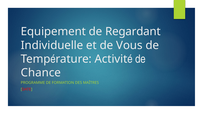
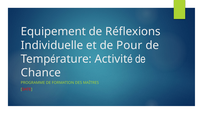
Regardant: Regardant -> Réflexions (133, 32)
Vous: Vous -> Pour (129, 45)
